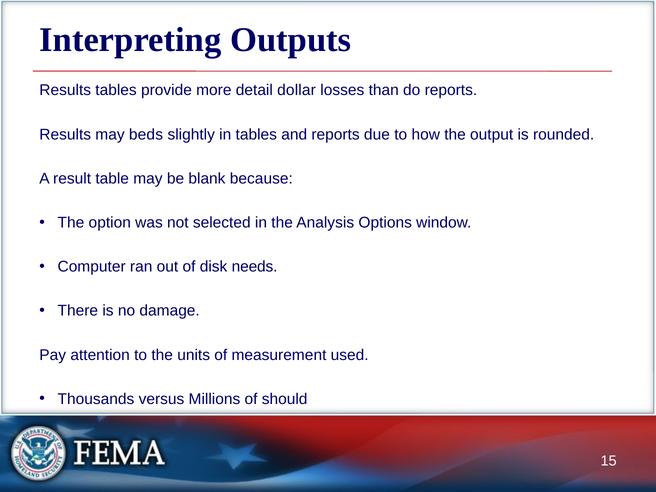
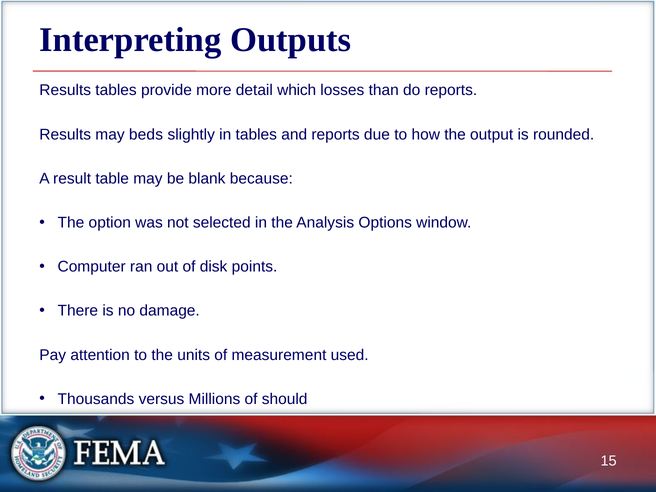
dollar: dollar -> which (297, 90)
needs: needs -> points (255, 267)
